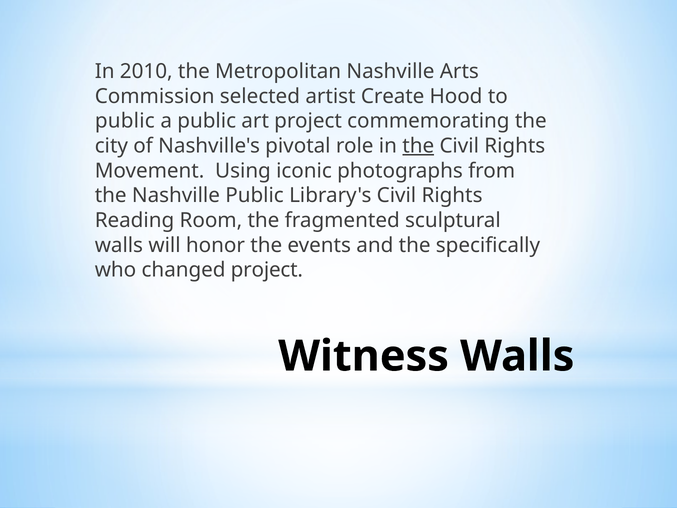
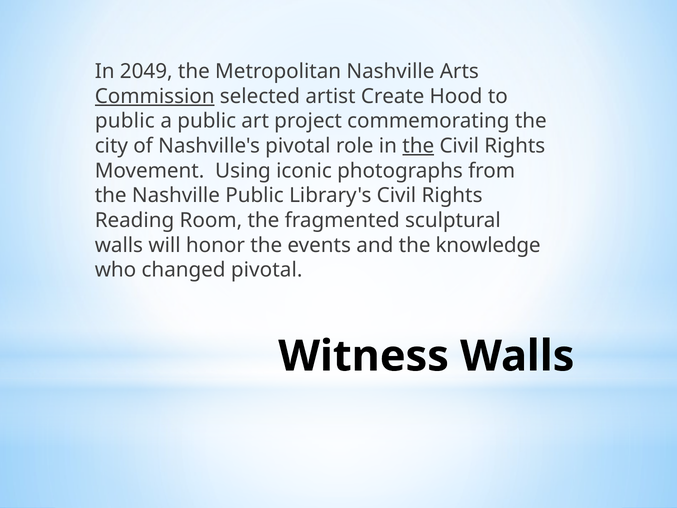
2010: 2010 -> 2049 (146, 71)
Commission underline: none -> present (155, 96)
specifically: specifically -> knowledge (488, 245)
changed project: project -> pivotal (267, 270)
